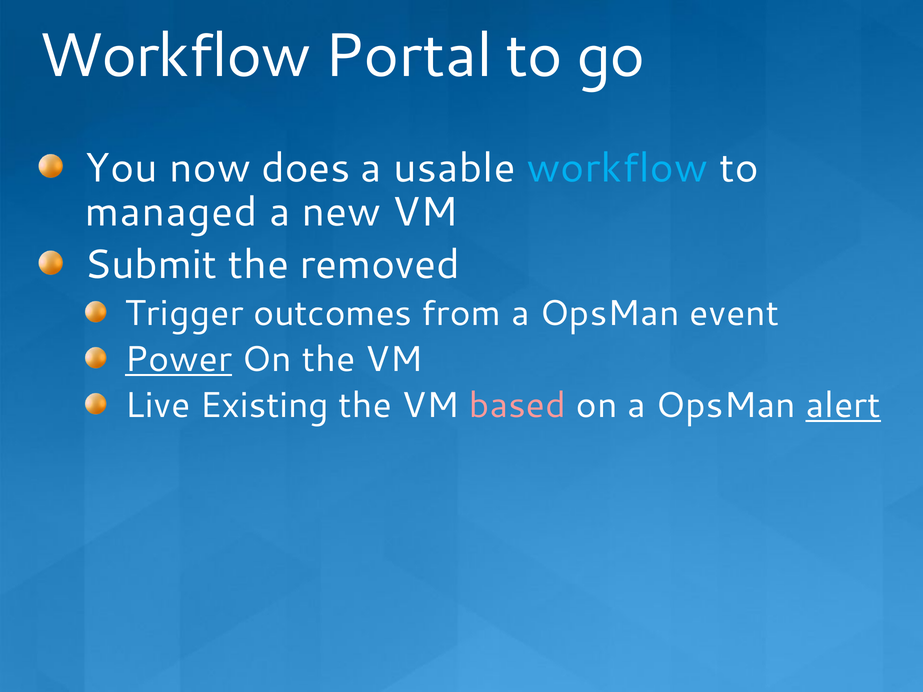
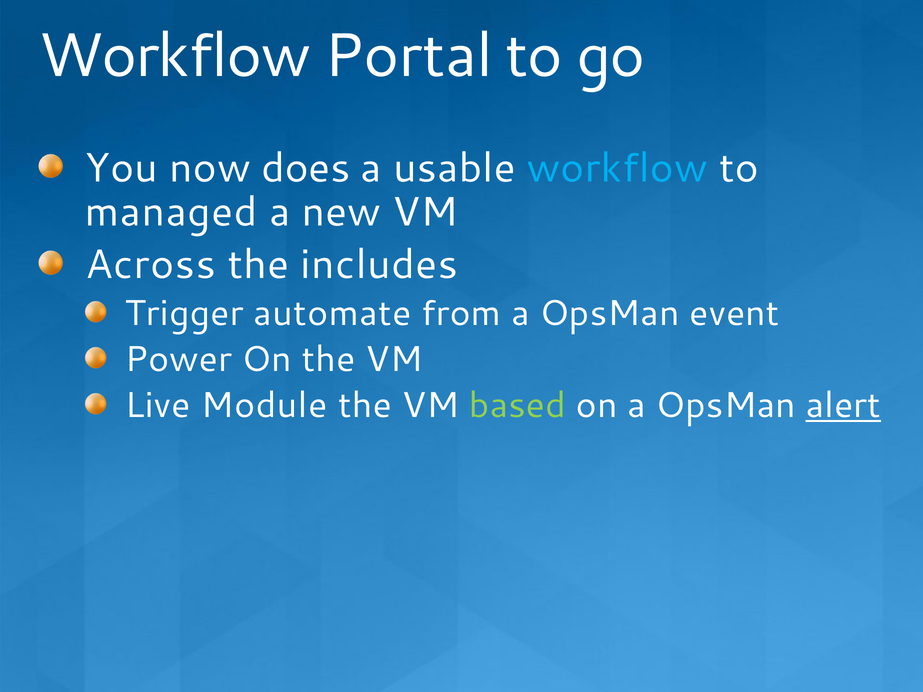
Submit: Submit -> Across (151, 265)
removed: removed -> includes (379, 265)
outcomes: outcomes -> automate (332, 314)
Power underline: present -> none (179, 360)
Existing: Existing -> Module (264, 406)
based colour: pink -> light green (517, 406)
